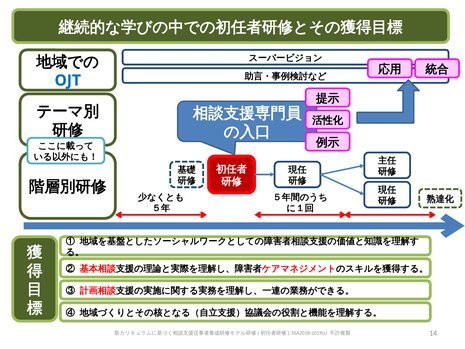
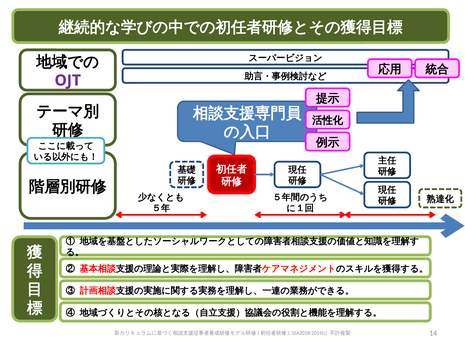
OJT colour: blue -> purple (68, 80)
